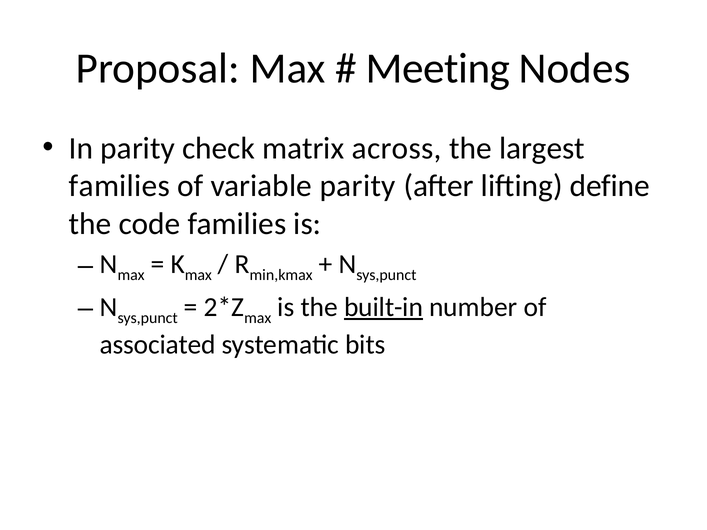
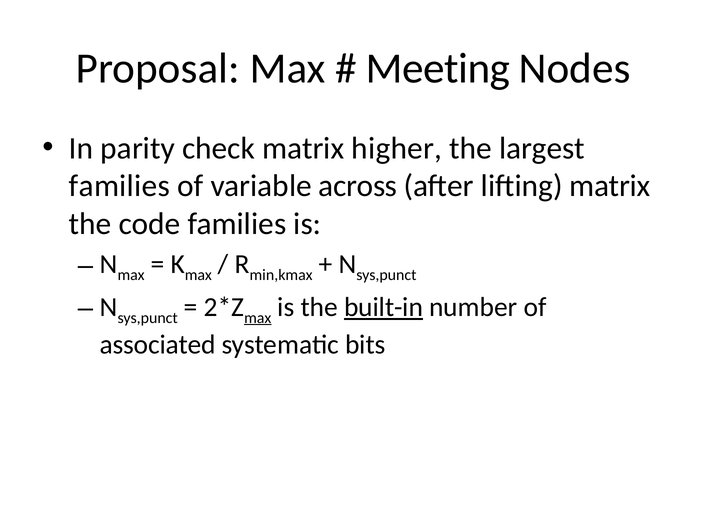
across: across -> higher (397, 148)
variable parity: parity -> across (358, 186)
lifting define: define -> matrix (610, 186)
max underline: none -> present (258, 318)
